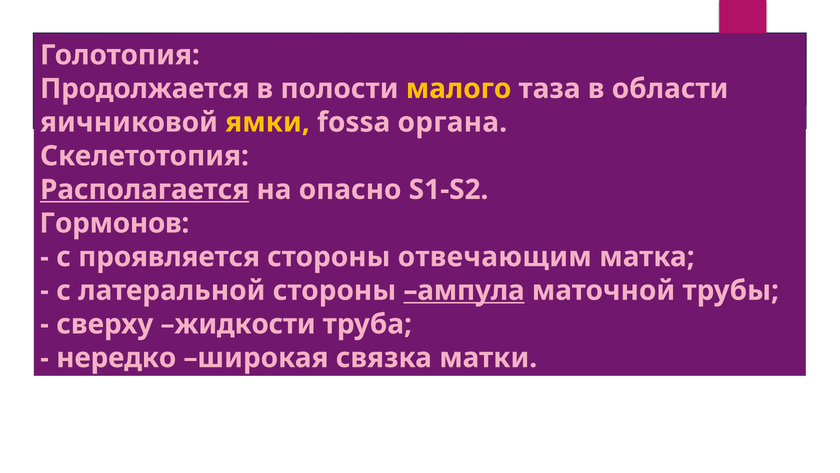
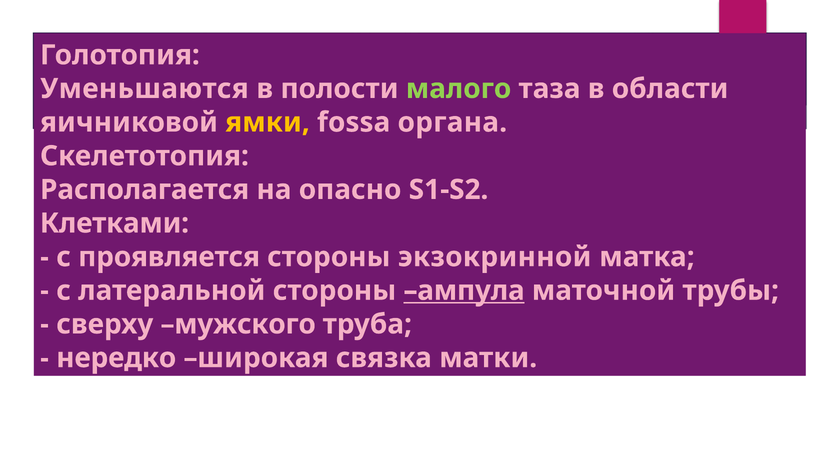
Продолжается: Продолжается -> Уменьшаются (144, 89)
малого colour: yellow -> light green (459, 89)
Располагается underline: present -> none (145, 189)
Гормонов: Гормонов -> Клетками (114, 223)
отвечающим: отвечающим -> экзокринной (495, 257)
жидкости: жидкости -> мужского (238, 324)
